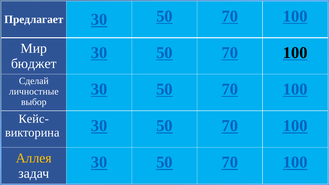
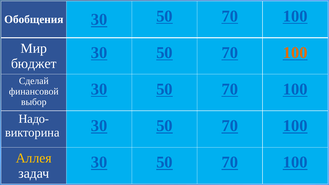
Предлагает: Предлагает -> Обобщения (34, 20)
100 colour: black -> orange (295, 53)
личностные: личностные -> финансовой (34, 91)
Кейс-: Кейс- -> Надо- (34, 119)
